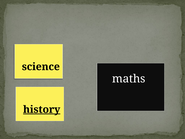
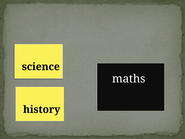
history underline: present -> none (42, 109)
